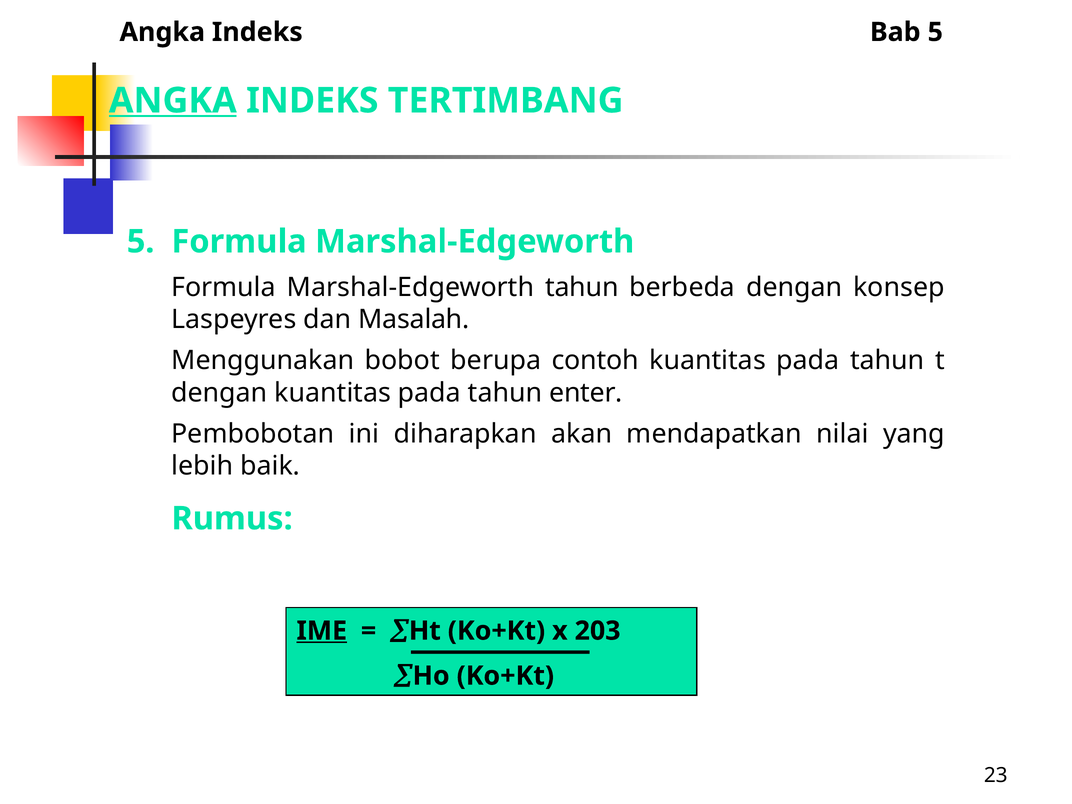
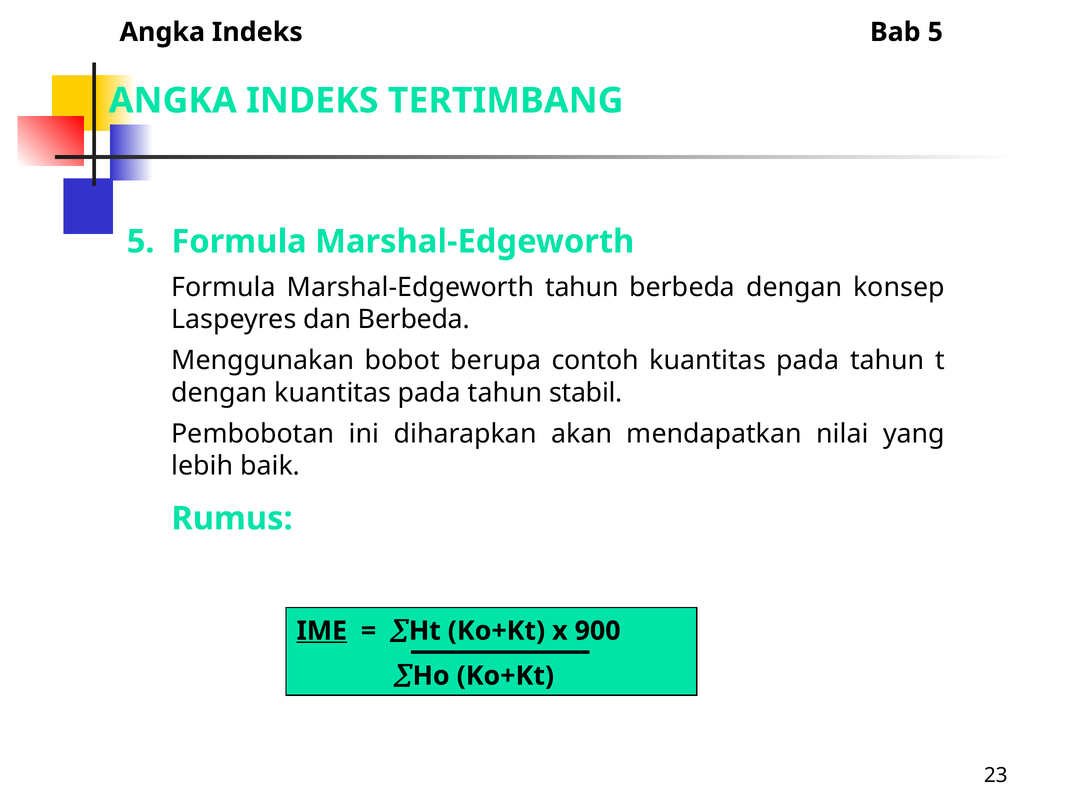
ANGKA underline: present -> none (173, 101)
dan Masalah: Masalah -> Berbeda (414, 320)
enter: enter -> stabil (586, 393)
203: 203 -> 900 (598, 631)
